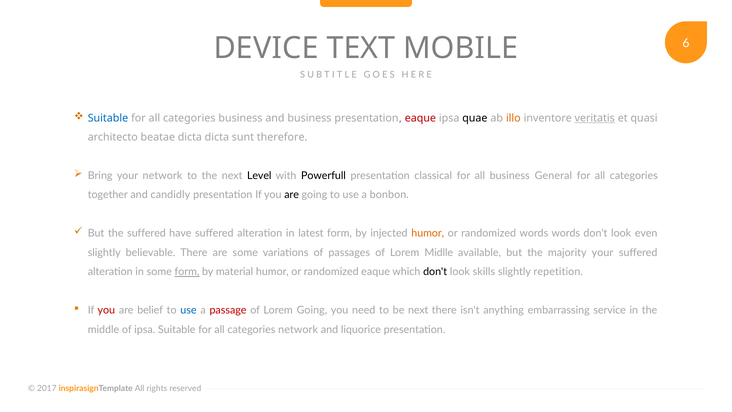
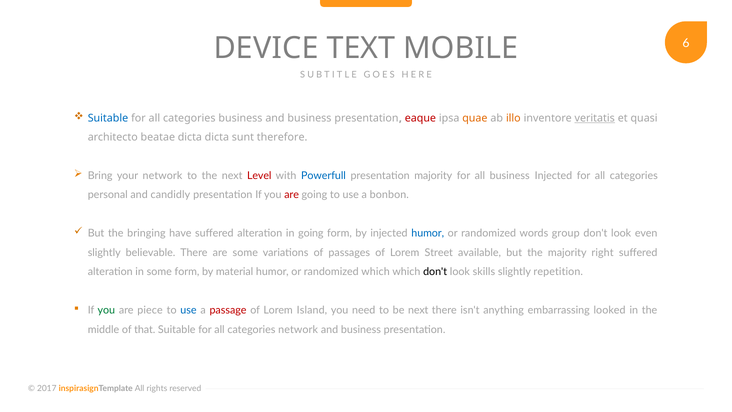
quae colour: black -> orange (475, 118)
Level colour: black -> red (259, 176)
Powerfull colour: black -> blue (323, 176)
presentation classical: classical -> majority (433, 176)
business General: General -> Injected (553, 176)
together: together -> personal (108, 195)
are colour: black -> red (292, 195)
the suffered: suffered -> bringing (146, 233)
in latest: latest -> going (311, 233)
humor colour: orange -> blue (428, 233)
words words: words -> group (566, 233)
Midlle: Midlle -> Street (439, 252)
majority your: your -> right (603, 252)
form underline: present -> none (187, 272)
randomized eaque: eaque -> which (376, 272)
you colour: red -> green (106, 310)
belief: belief -> piece (150, 310)
Lorem Going: Going -> Island (312, 310)
service: service -> looked (610, 310)
of ipsa: ipsa -> that (145, 329)
liquorice: liquorice -> business (361, 329)
